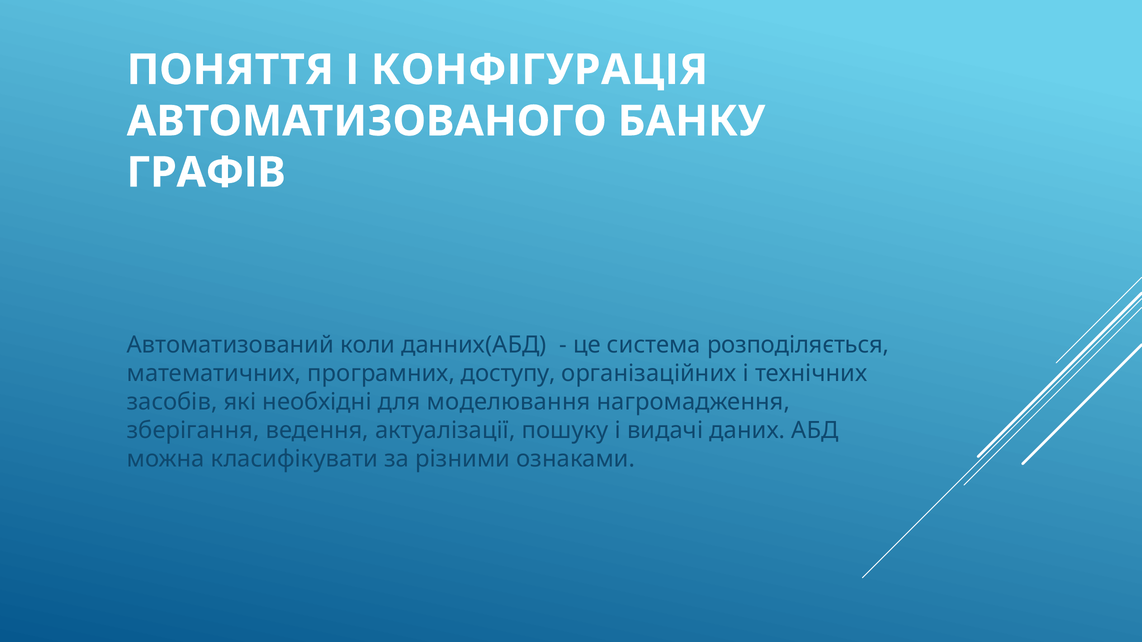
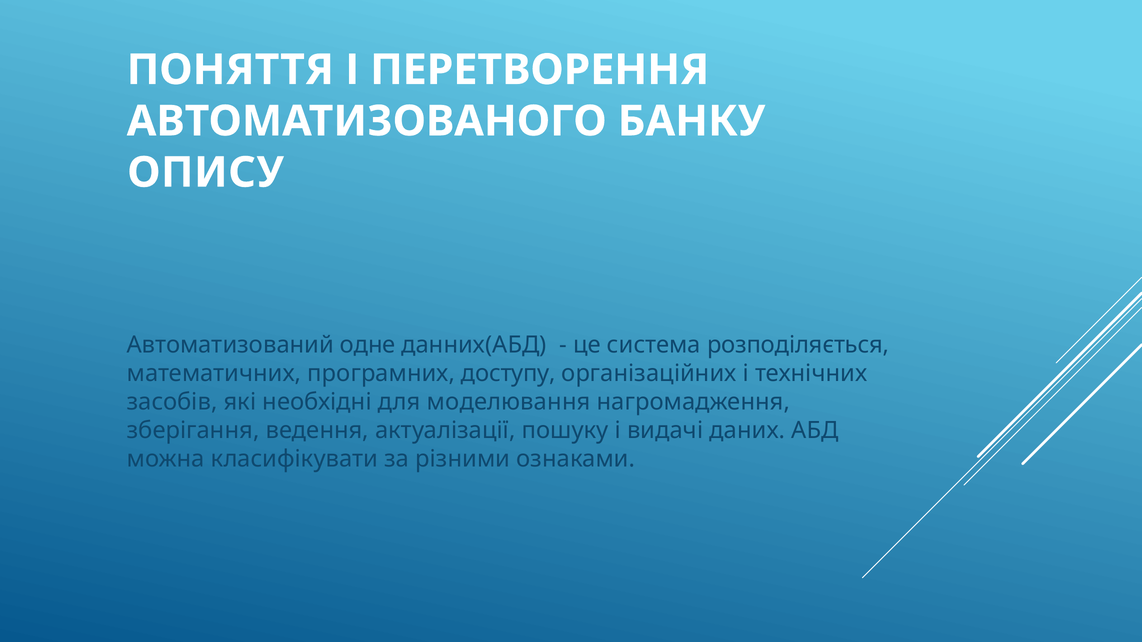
КОНФІГУРАЦІЯ: КОНФІГУРАЦІЯ -> ПЕРЕТВОРЕННЯ (540, 70)
ГРАФІВ: ГРАФІВ -> ОПИСУ (206, 173)
коли: коли -> одне (368, 345)
